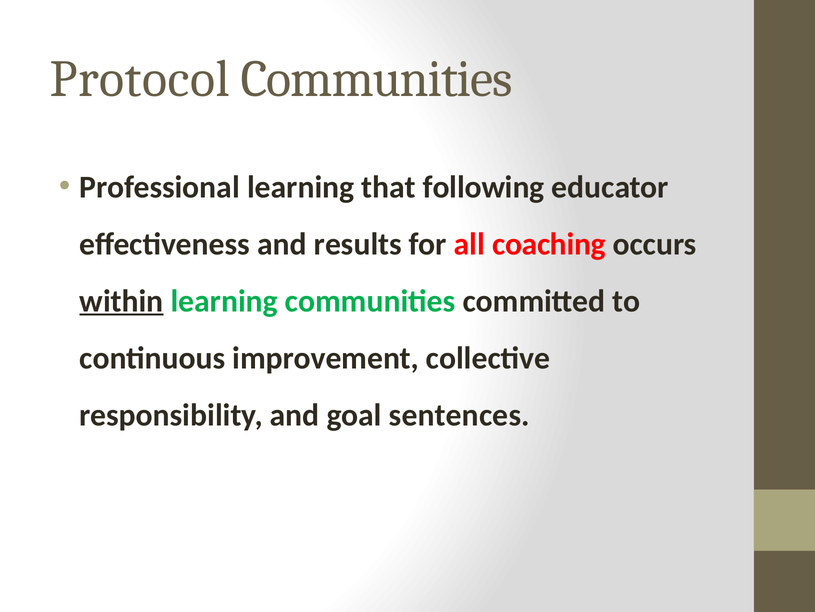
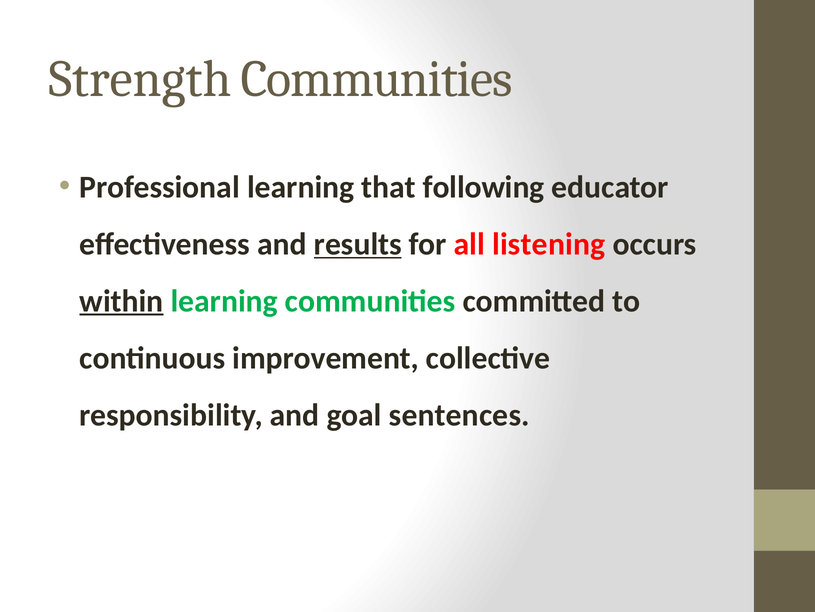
Protocol: Protocol -> Strength (140, 79)
results underline: none -> present (358, 244)
coaching: coaching -> listening (549, 244)
